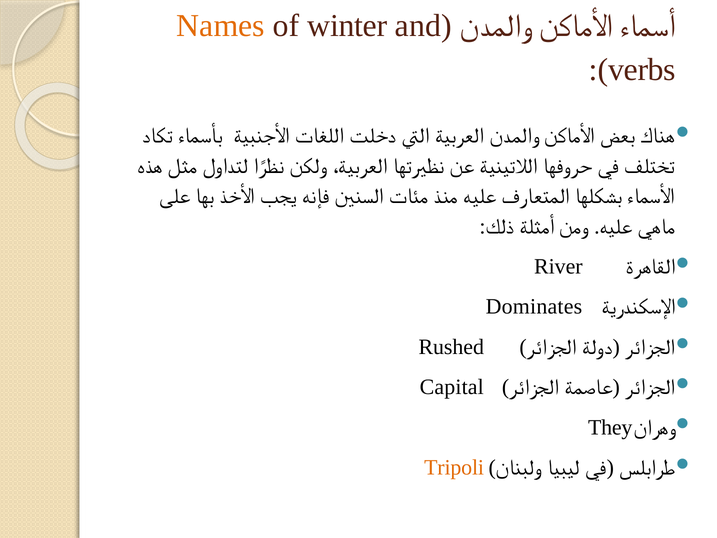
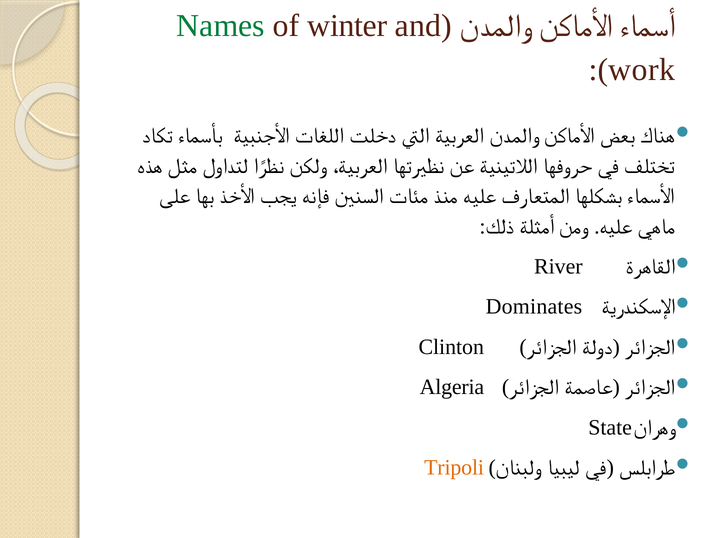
Names colour: orange -> green (221, 26)
verbs: verbs -> work (642, 69)
Rushed: Rushed -> Clinton (451, 347)
Capital: Capital -> Algeria (452, 387)
They: They -> State (610, 427)
